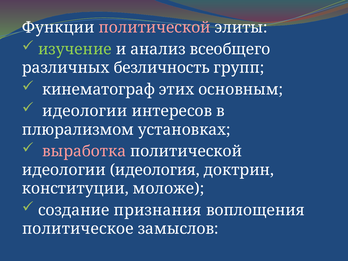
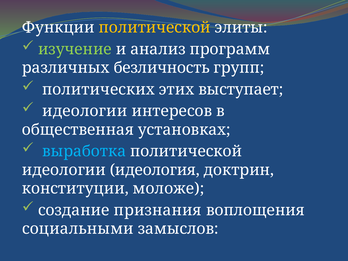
политической colour: pink -> yellow (155, 27)
всеобщего: всеобщего -> программ (230, 49)
кинематограф: кинематограф -> политических (98, 89)
основным: основным -> выступает (241, 89)
плюрализмом: плюрализмом -> общественная (78, 130)
выработка colour: pink -> light blue (84, 151)
политическое: политическое -> социальными (78, 229)
